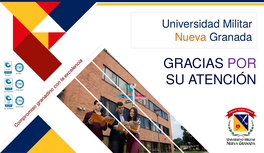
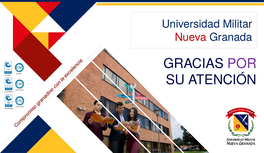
Nueva colour: orange -> red (191, 37)
